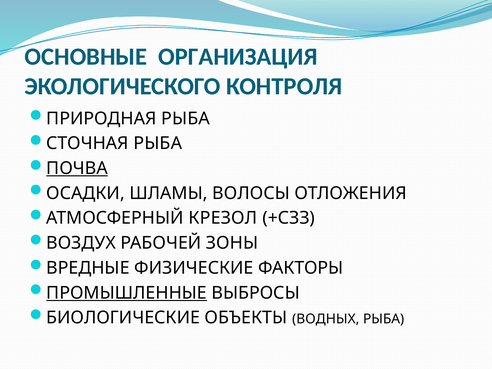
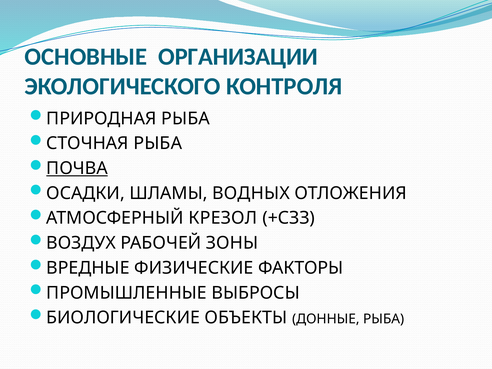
ОРГАНИЗАЦИЯ: ОРГАНИЗАЦИЯ -> ОРГАНИЗАЦИИ (238, 57)
ВОЛОСЫ: ВОЛОСЫ -> ВОДНЫХ (251, 193)
ПРОМЫШЛЕННЫЕ underline: present -> none (127, 293)
ВОДНЫХ: ВОДНЫХ -> ДОННЫЕ (326, 319)
